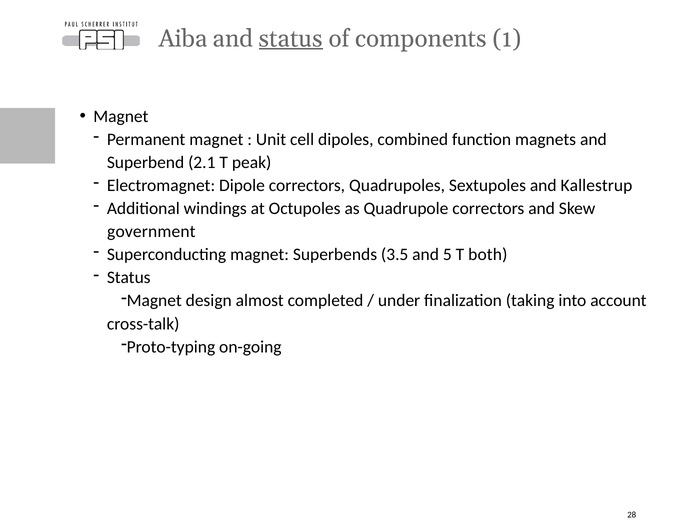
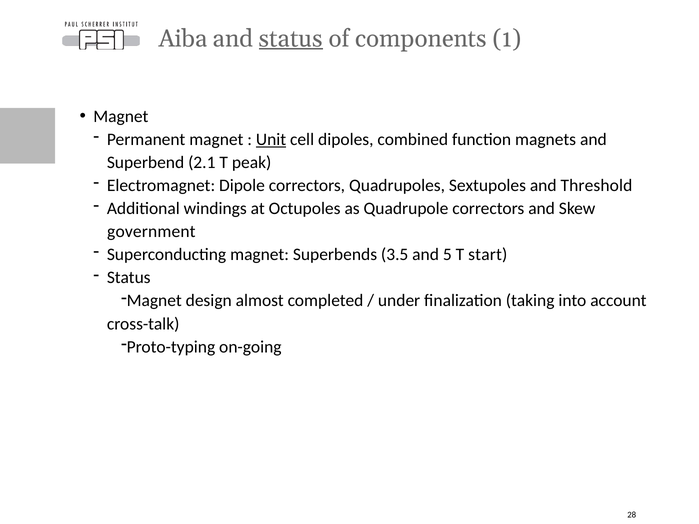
Unit underline: none -> present (271, 139)
Kallestrup: Kallestrup -> Threshold (596, 186)
both: both -> start (488, 255)
